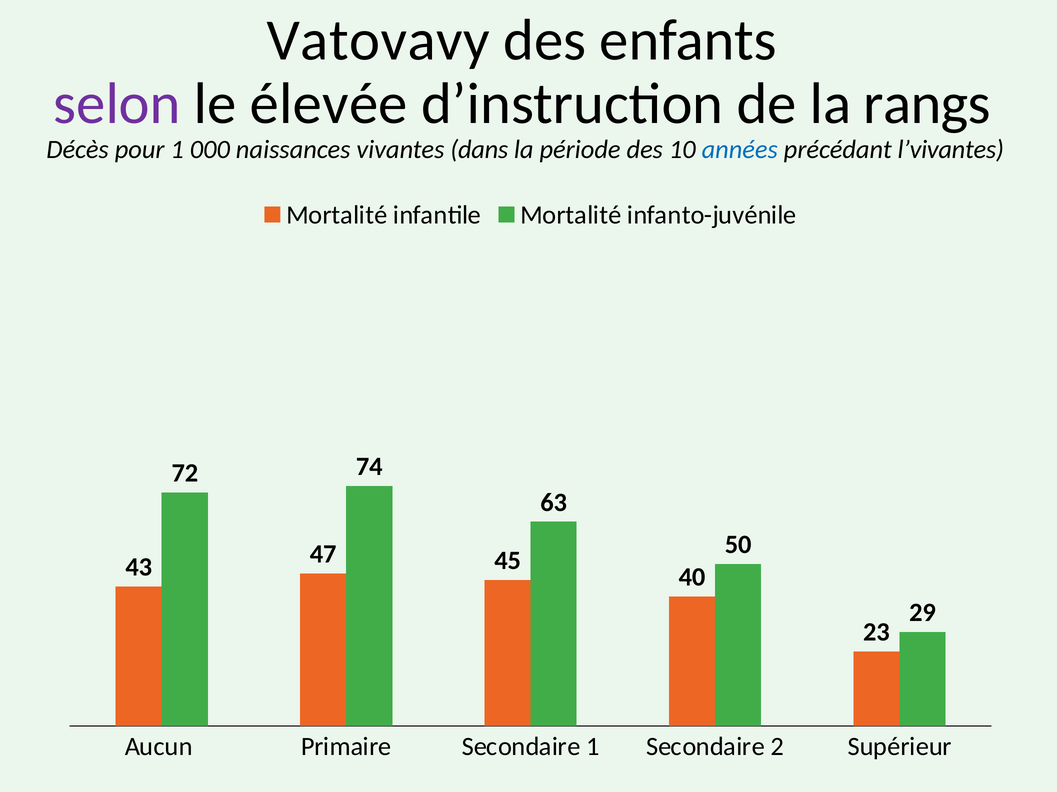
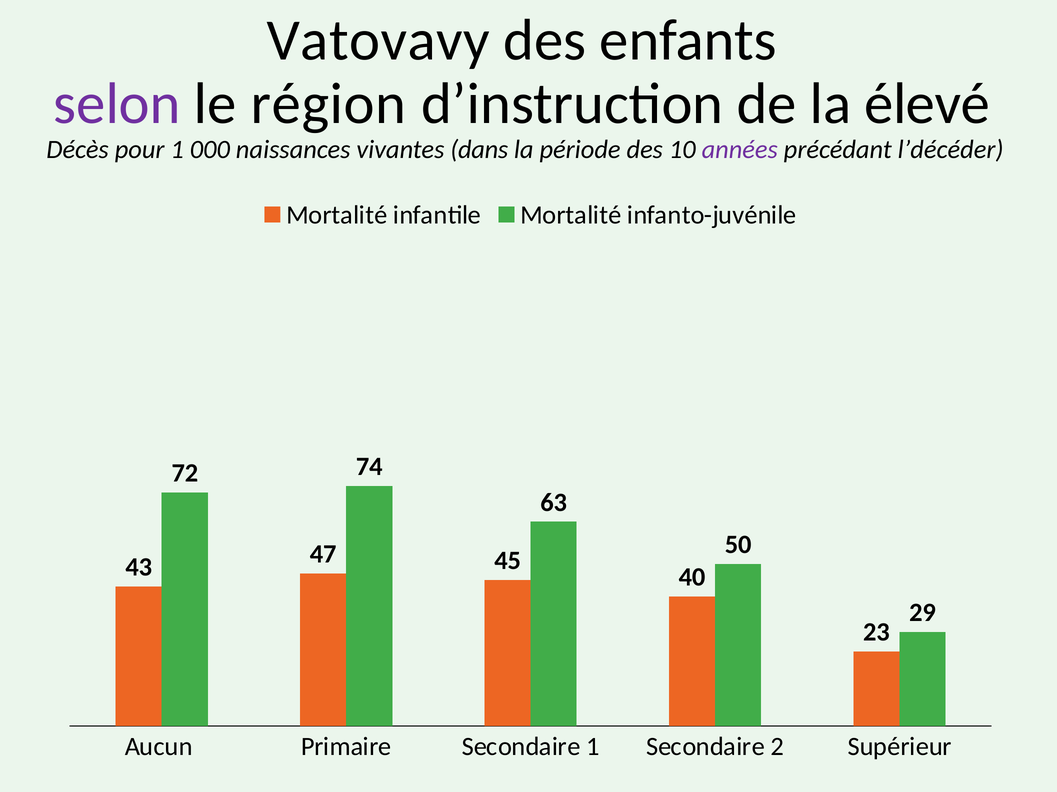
élevée: élevée -> région (329, 104)
rangs: rangs -> élevé (927, 104)
années colour: blue -> purple (740, 149)
l’vivantes: l’vivantes -> l’décéder (951, 149)
